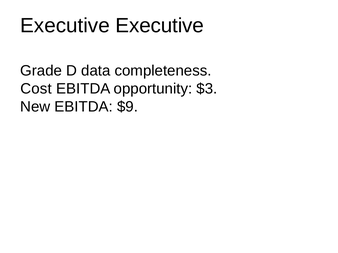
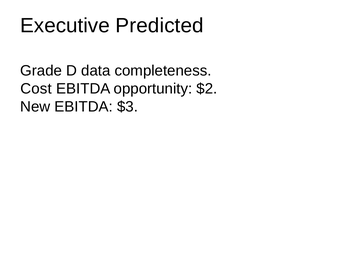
Executive Executive: Executive -> Predicted (160, 26)
$3: $3 -> $2 (207, 89)
$9: $9 -> $3 (128, 107)
